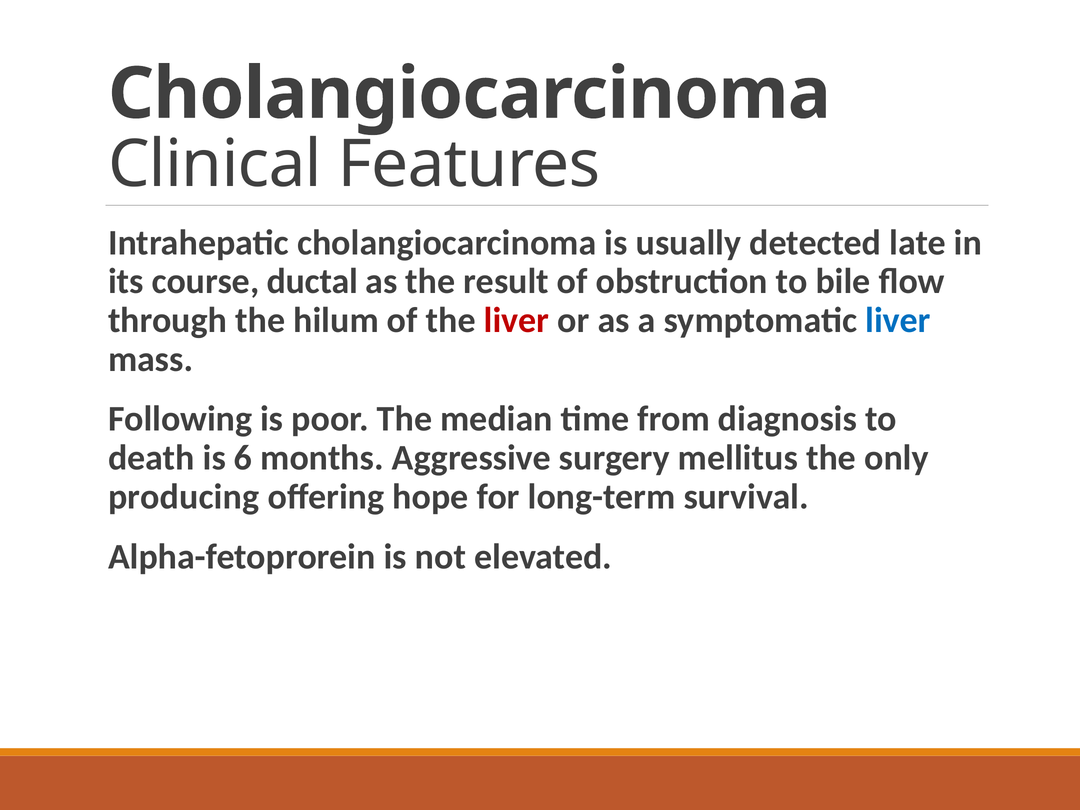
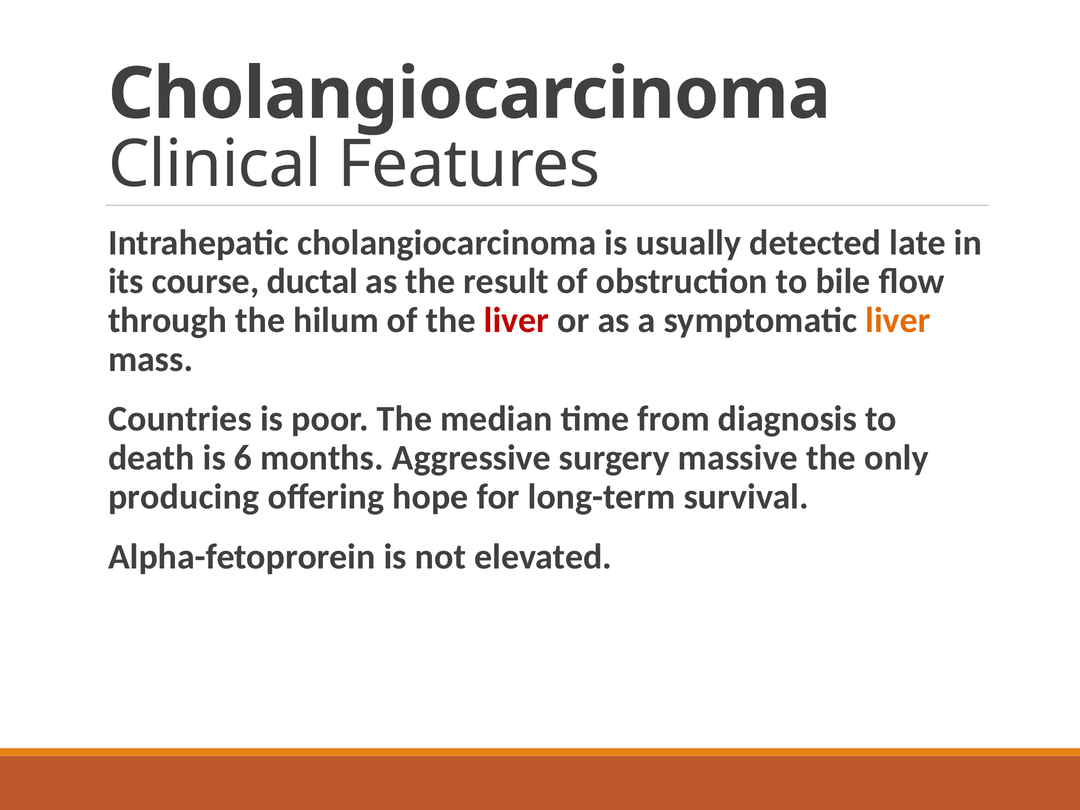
liver colour: blue -> orange (898, 320)
Following: Following -> Countries (180, 419)
mellitus: mellitus -> massive (738, 458)
